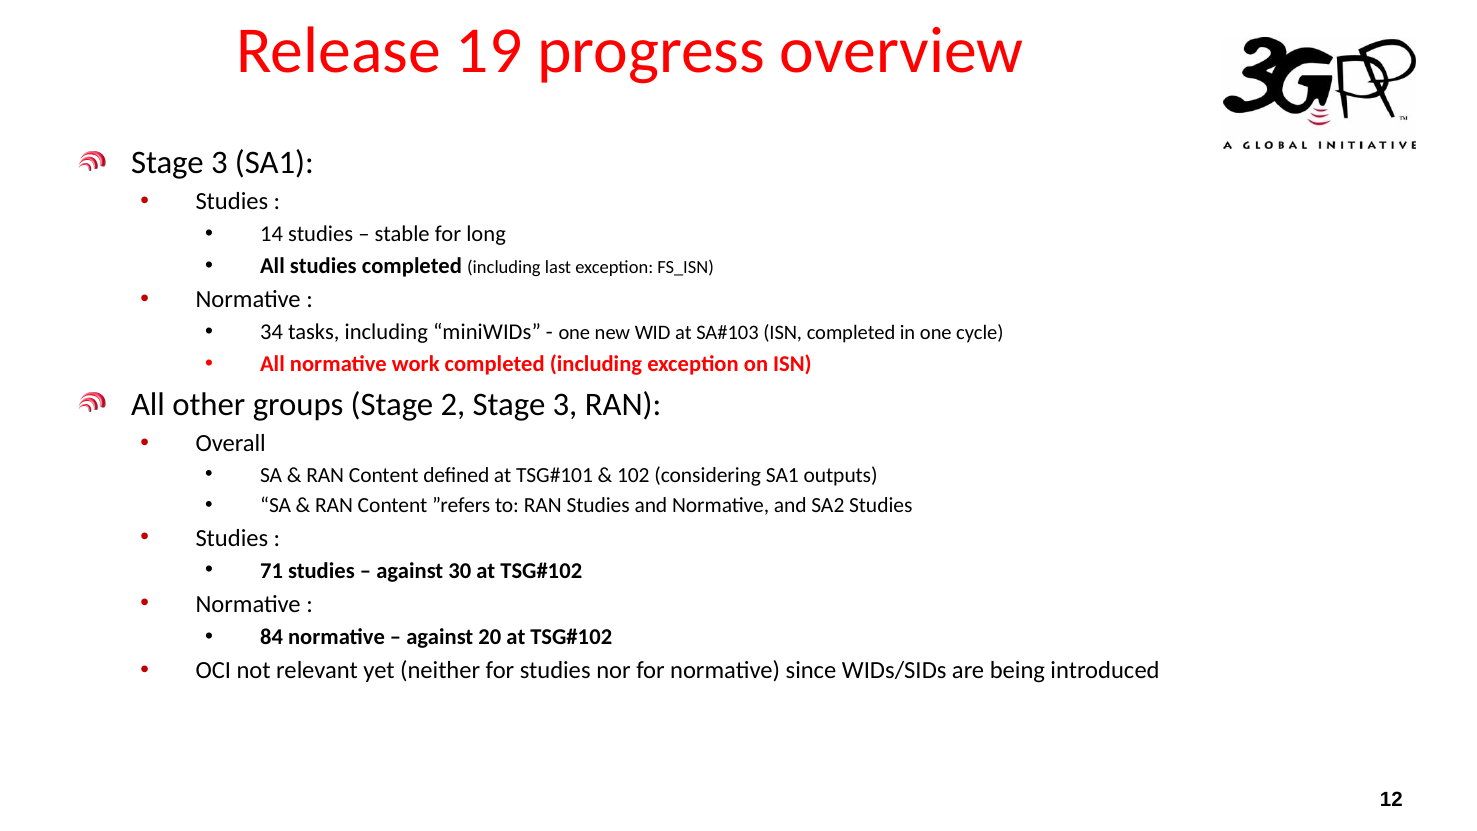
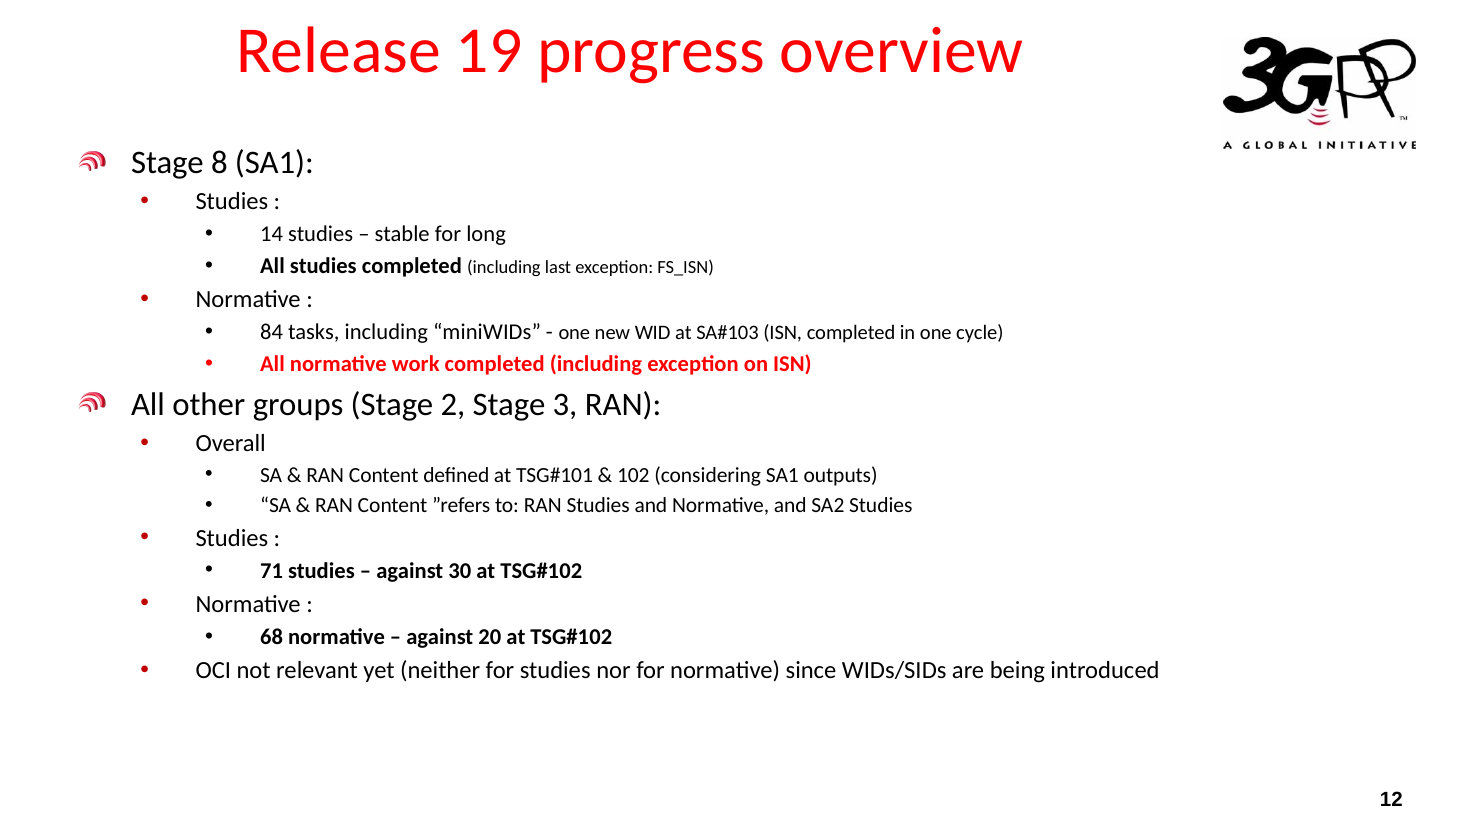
3: 3 -> 8 (219, 163)
34: 34 -> 84 (272, 332)
84: 84 -> 68 (272, 637)
